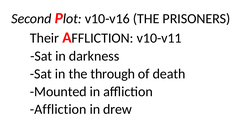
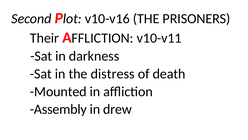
through: through -> distress (113, 74)
Affliction: Affliction -> Assembly (58, 109)
